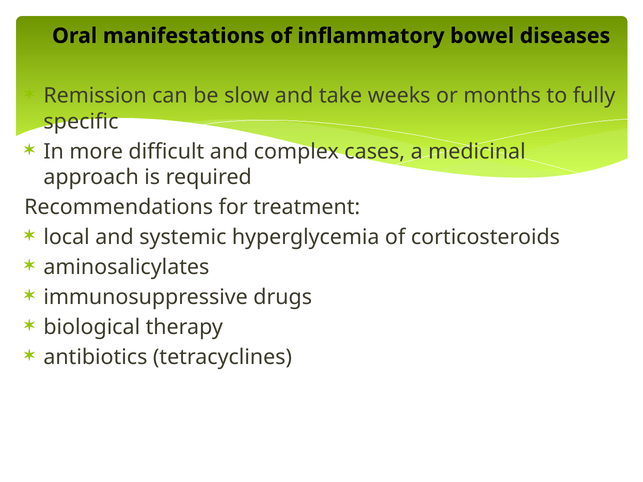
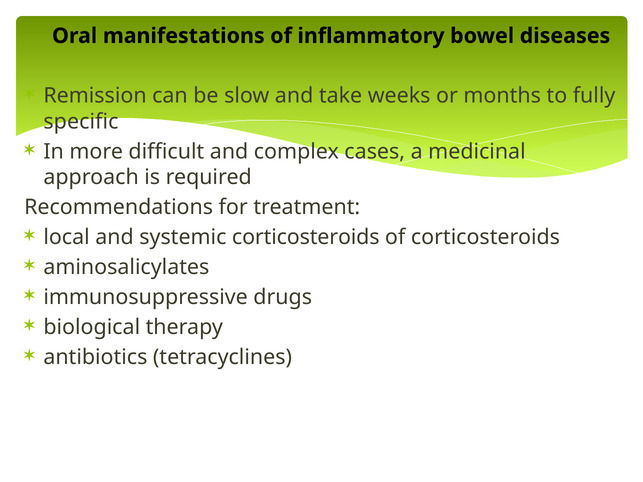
systemic hyperglycemia: hyperglycemia -> corticosteroids (306, 237)
